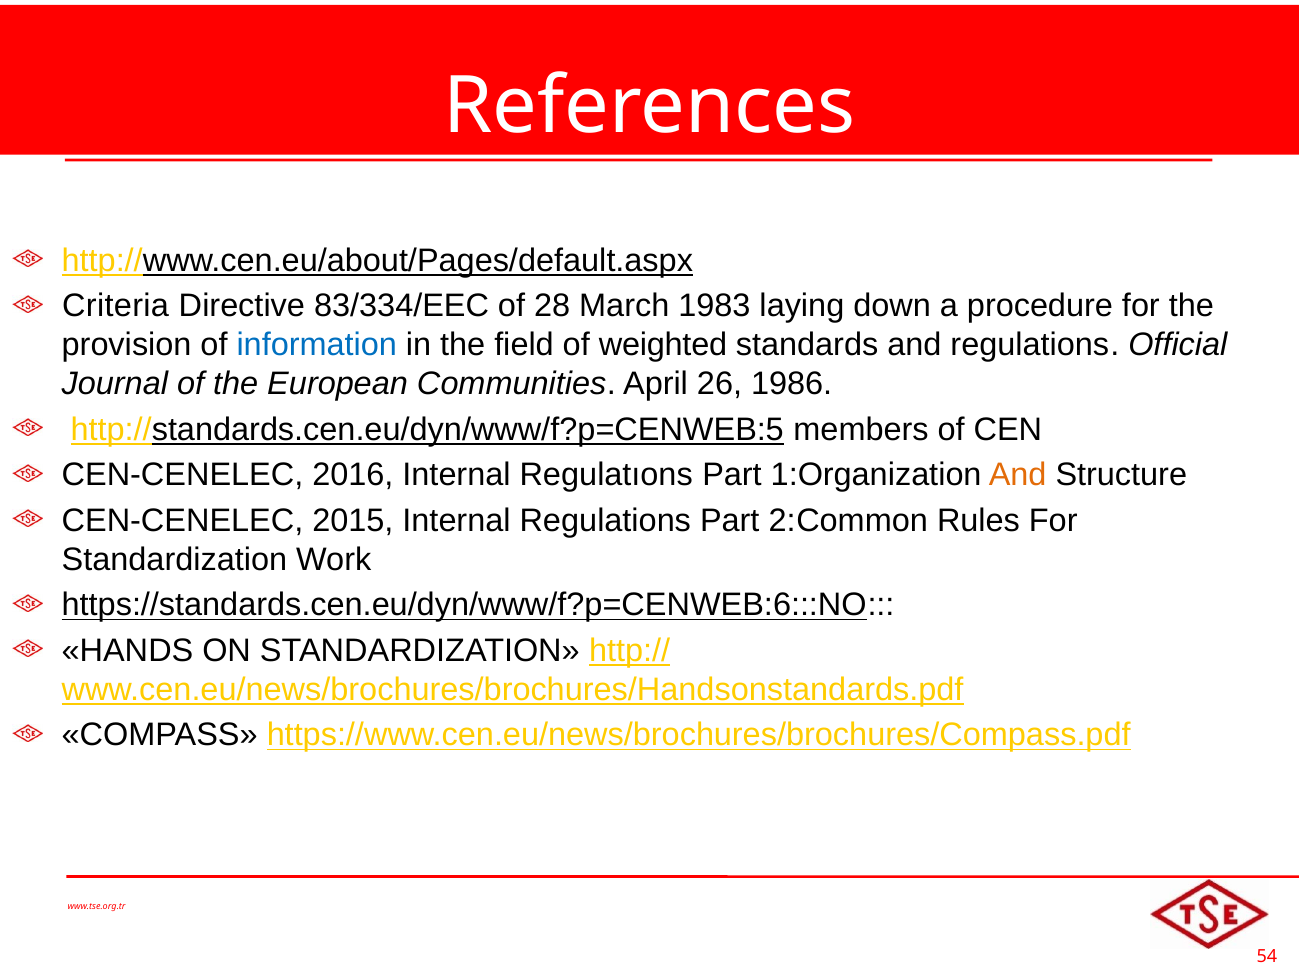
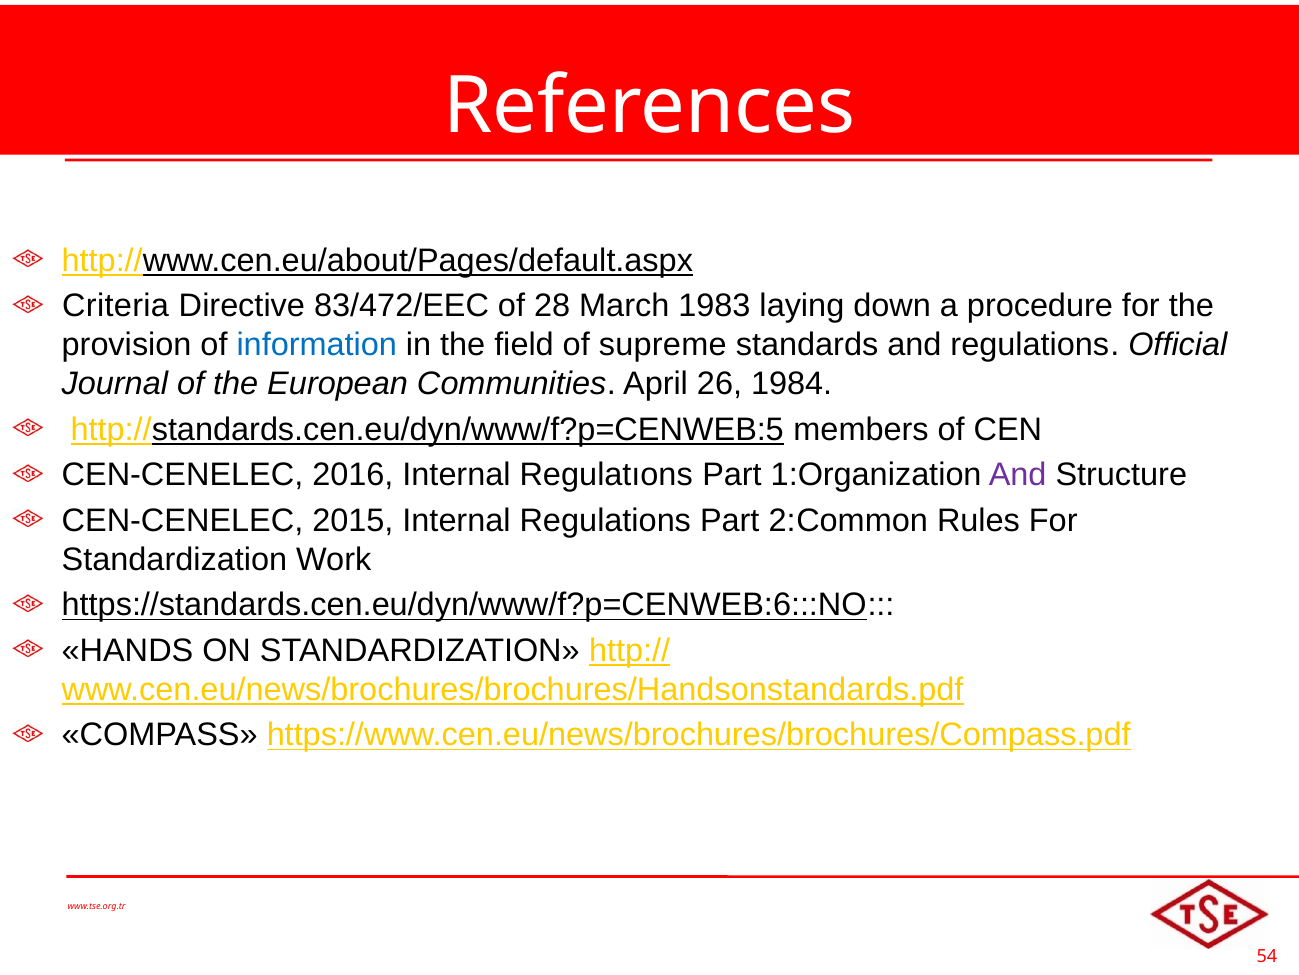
83/334/EEC: 83/334/EEC -> 83/472/EEC (402, 306)
weighted: weighted -> supreme (663, 345)
1986: 1986 -> 1984 (792, 384)
And colour: orange -> purple (1018, 475)
